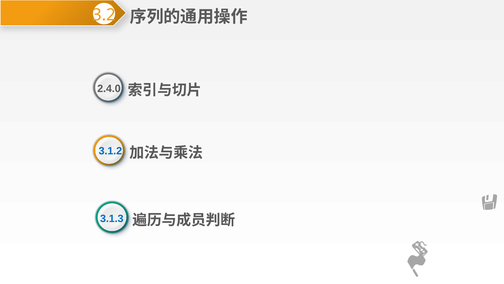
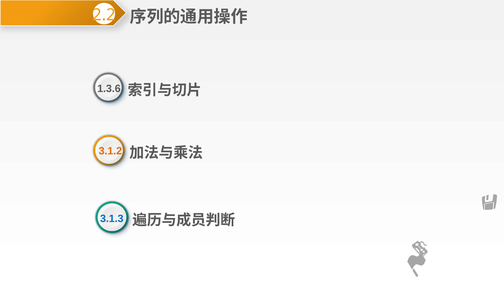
3.2: 3.2 -> 2.2 (104, 15)
2.4.0: 2.4.0 -> 1.3.6 (109, 88)
3.1.2 colour: blue -> orange (110, 151)
